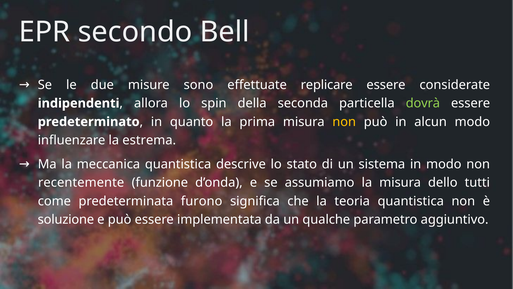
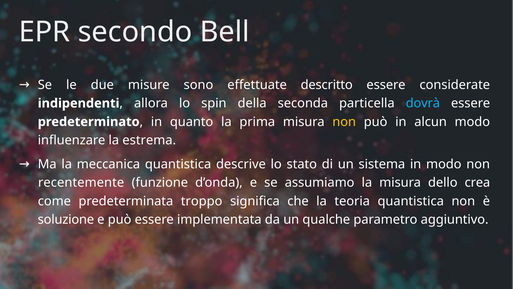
replicare: replicare -> descritto (327, 85)
dovrà colour: light green -> light blue (423, 103)
tutti: tutti -> crea (477, 182)
furono: furono -> troppo (202, 201)
